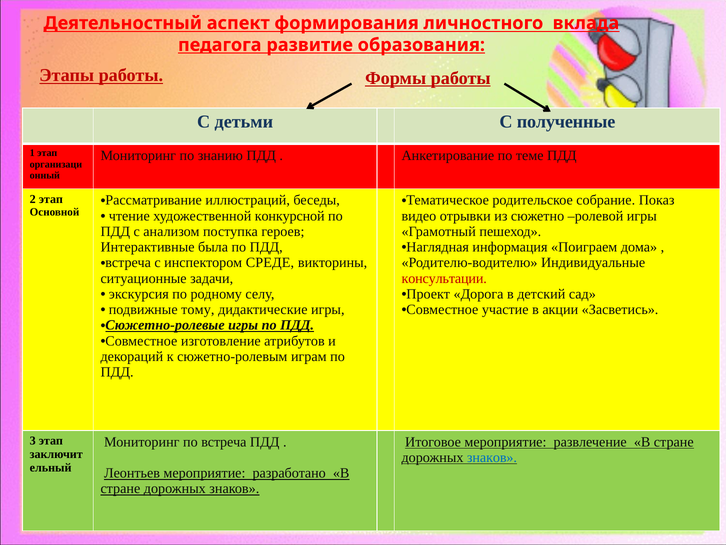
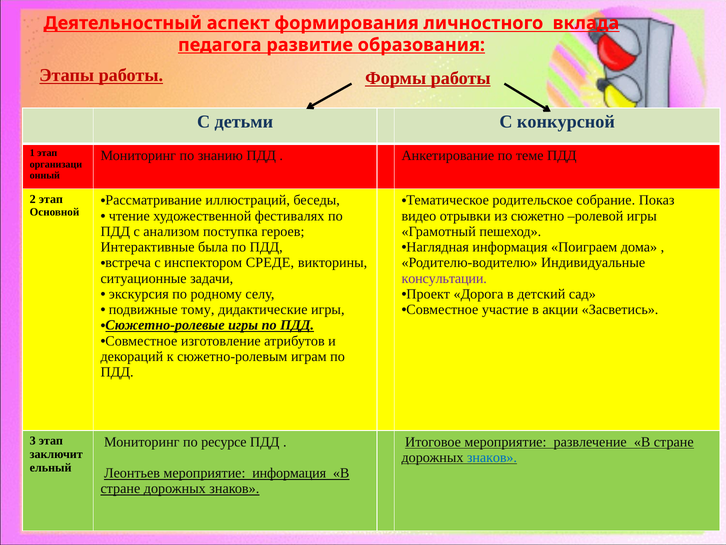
полученные: полученные -> конкурсной (566, 122)
конкурсной: конкурсной -> фестивалях (290, 216)
консультации colour: red -> purple (444, 278)
по встреча: встреча -> ресурсе (224, 441)
мероприятие разработано: разработано -> информация (289, 473)
